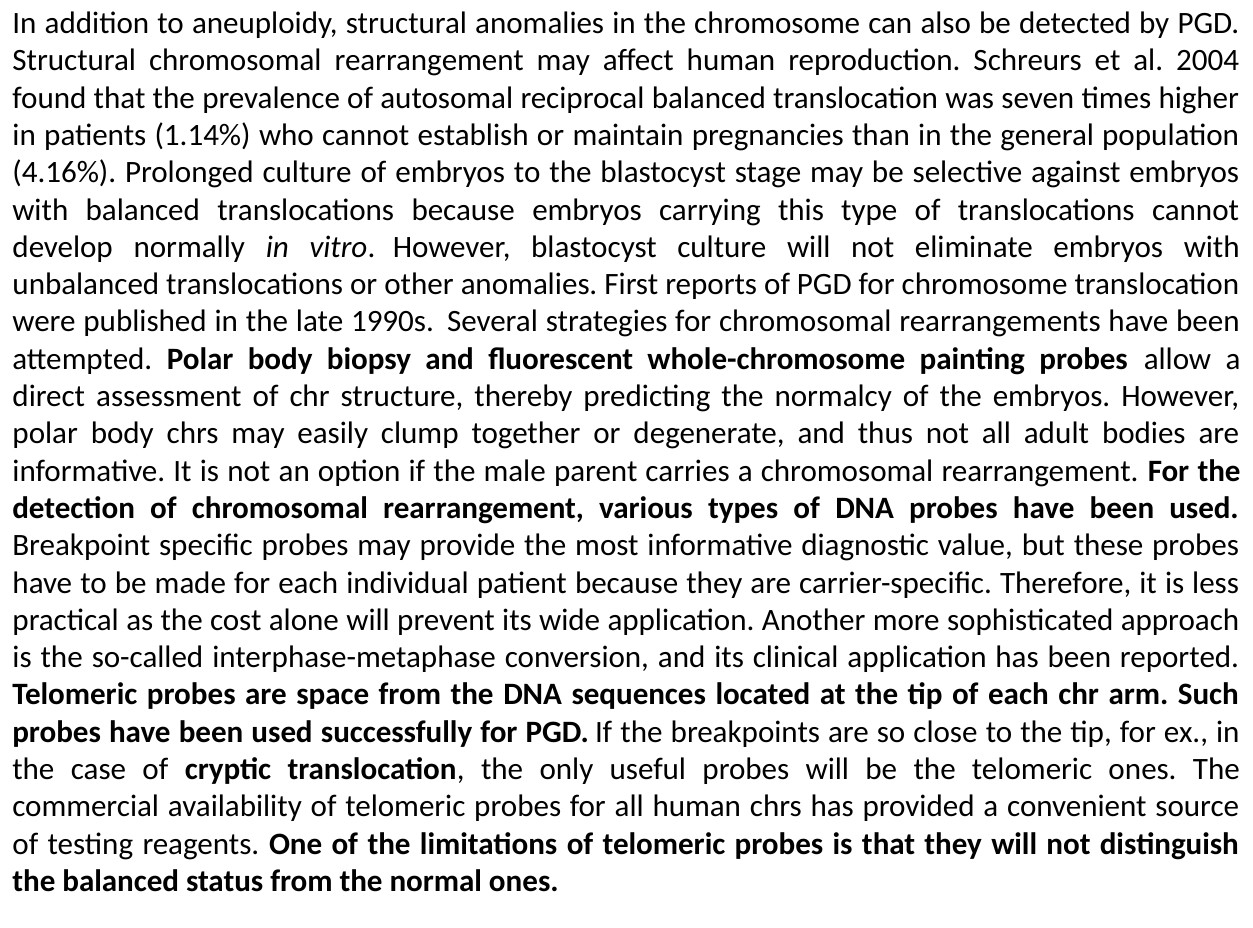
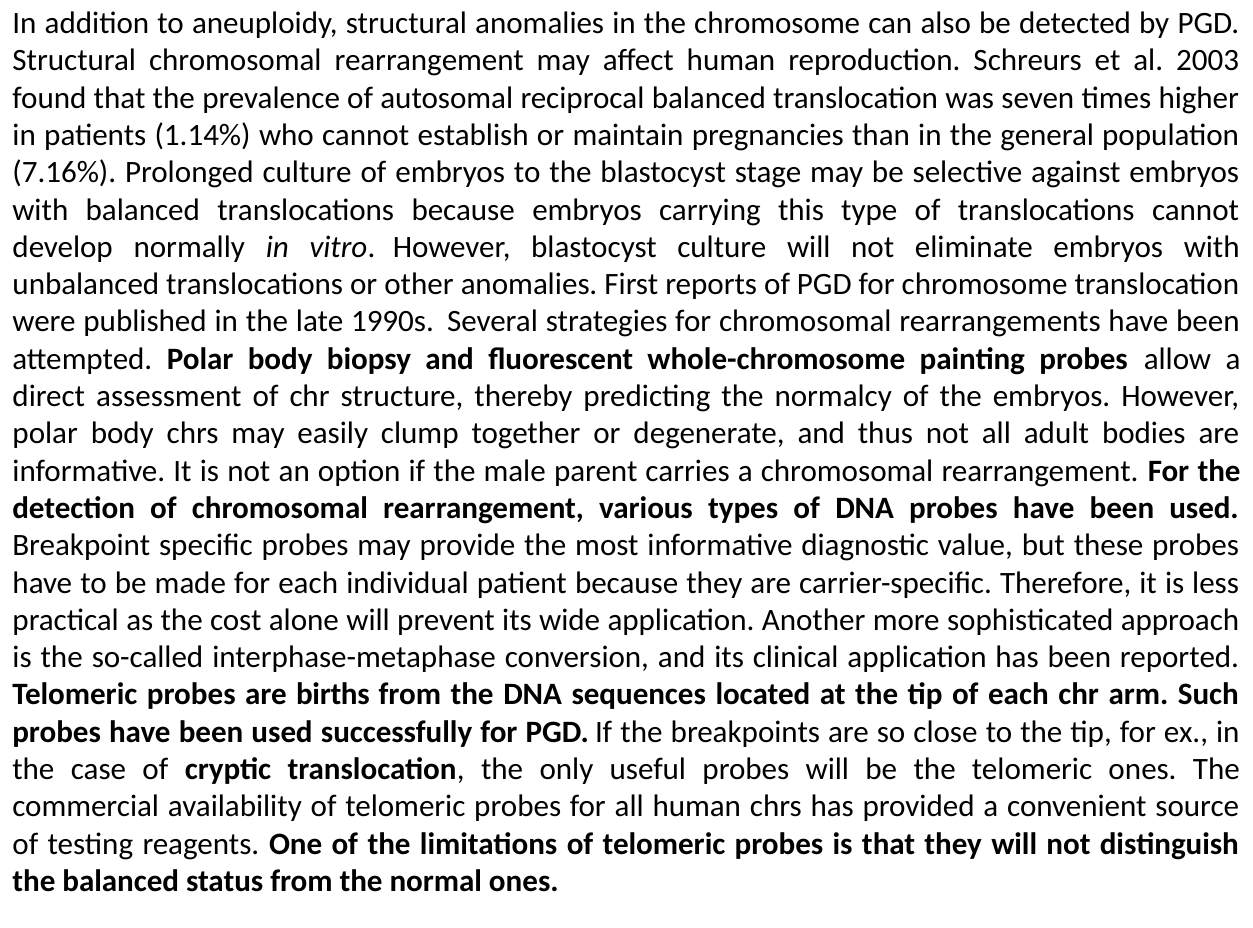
2004: 2004 -> 2003 (1208, 61)
4.16%: 4.16% -> 7.16% (64, 173)
space: space -> births (333, 695)
